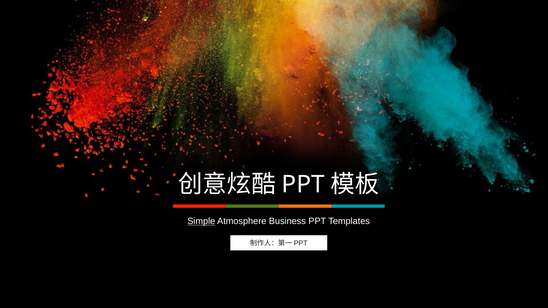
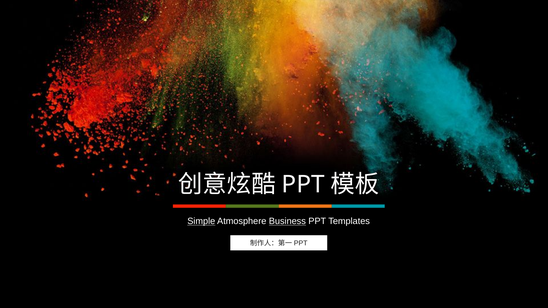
Business underline: none -> present (287, 221)
